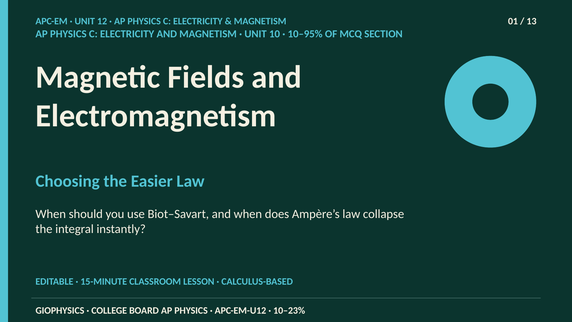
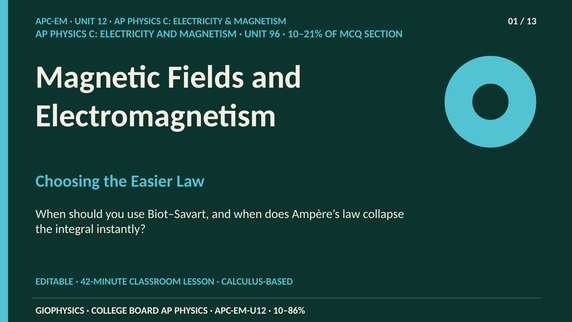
10: 10 -> 96 (275, 34)
10–95%: 10–95% -> 10–21% (305, 34)
15-MINUTE: 15-MINUTE -> 42-MINUTE (104, 281)
10–23%: 10–23% -> 10–86% (289, 310)
